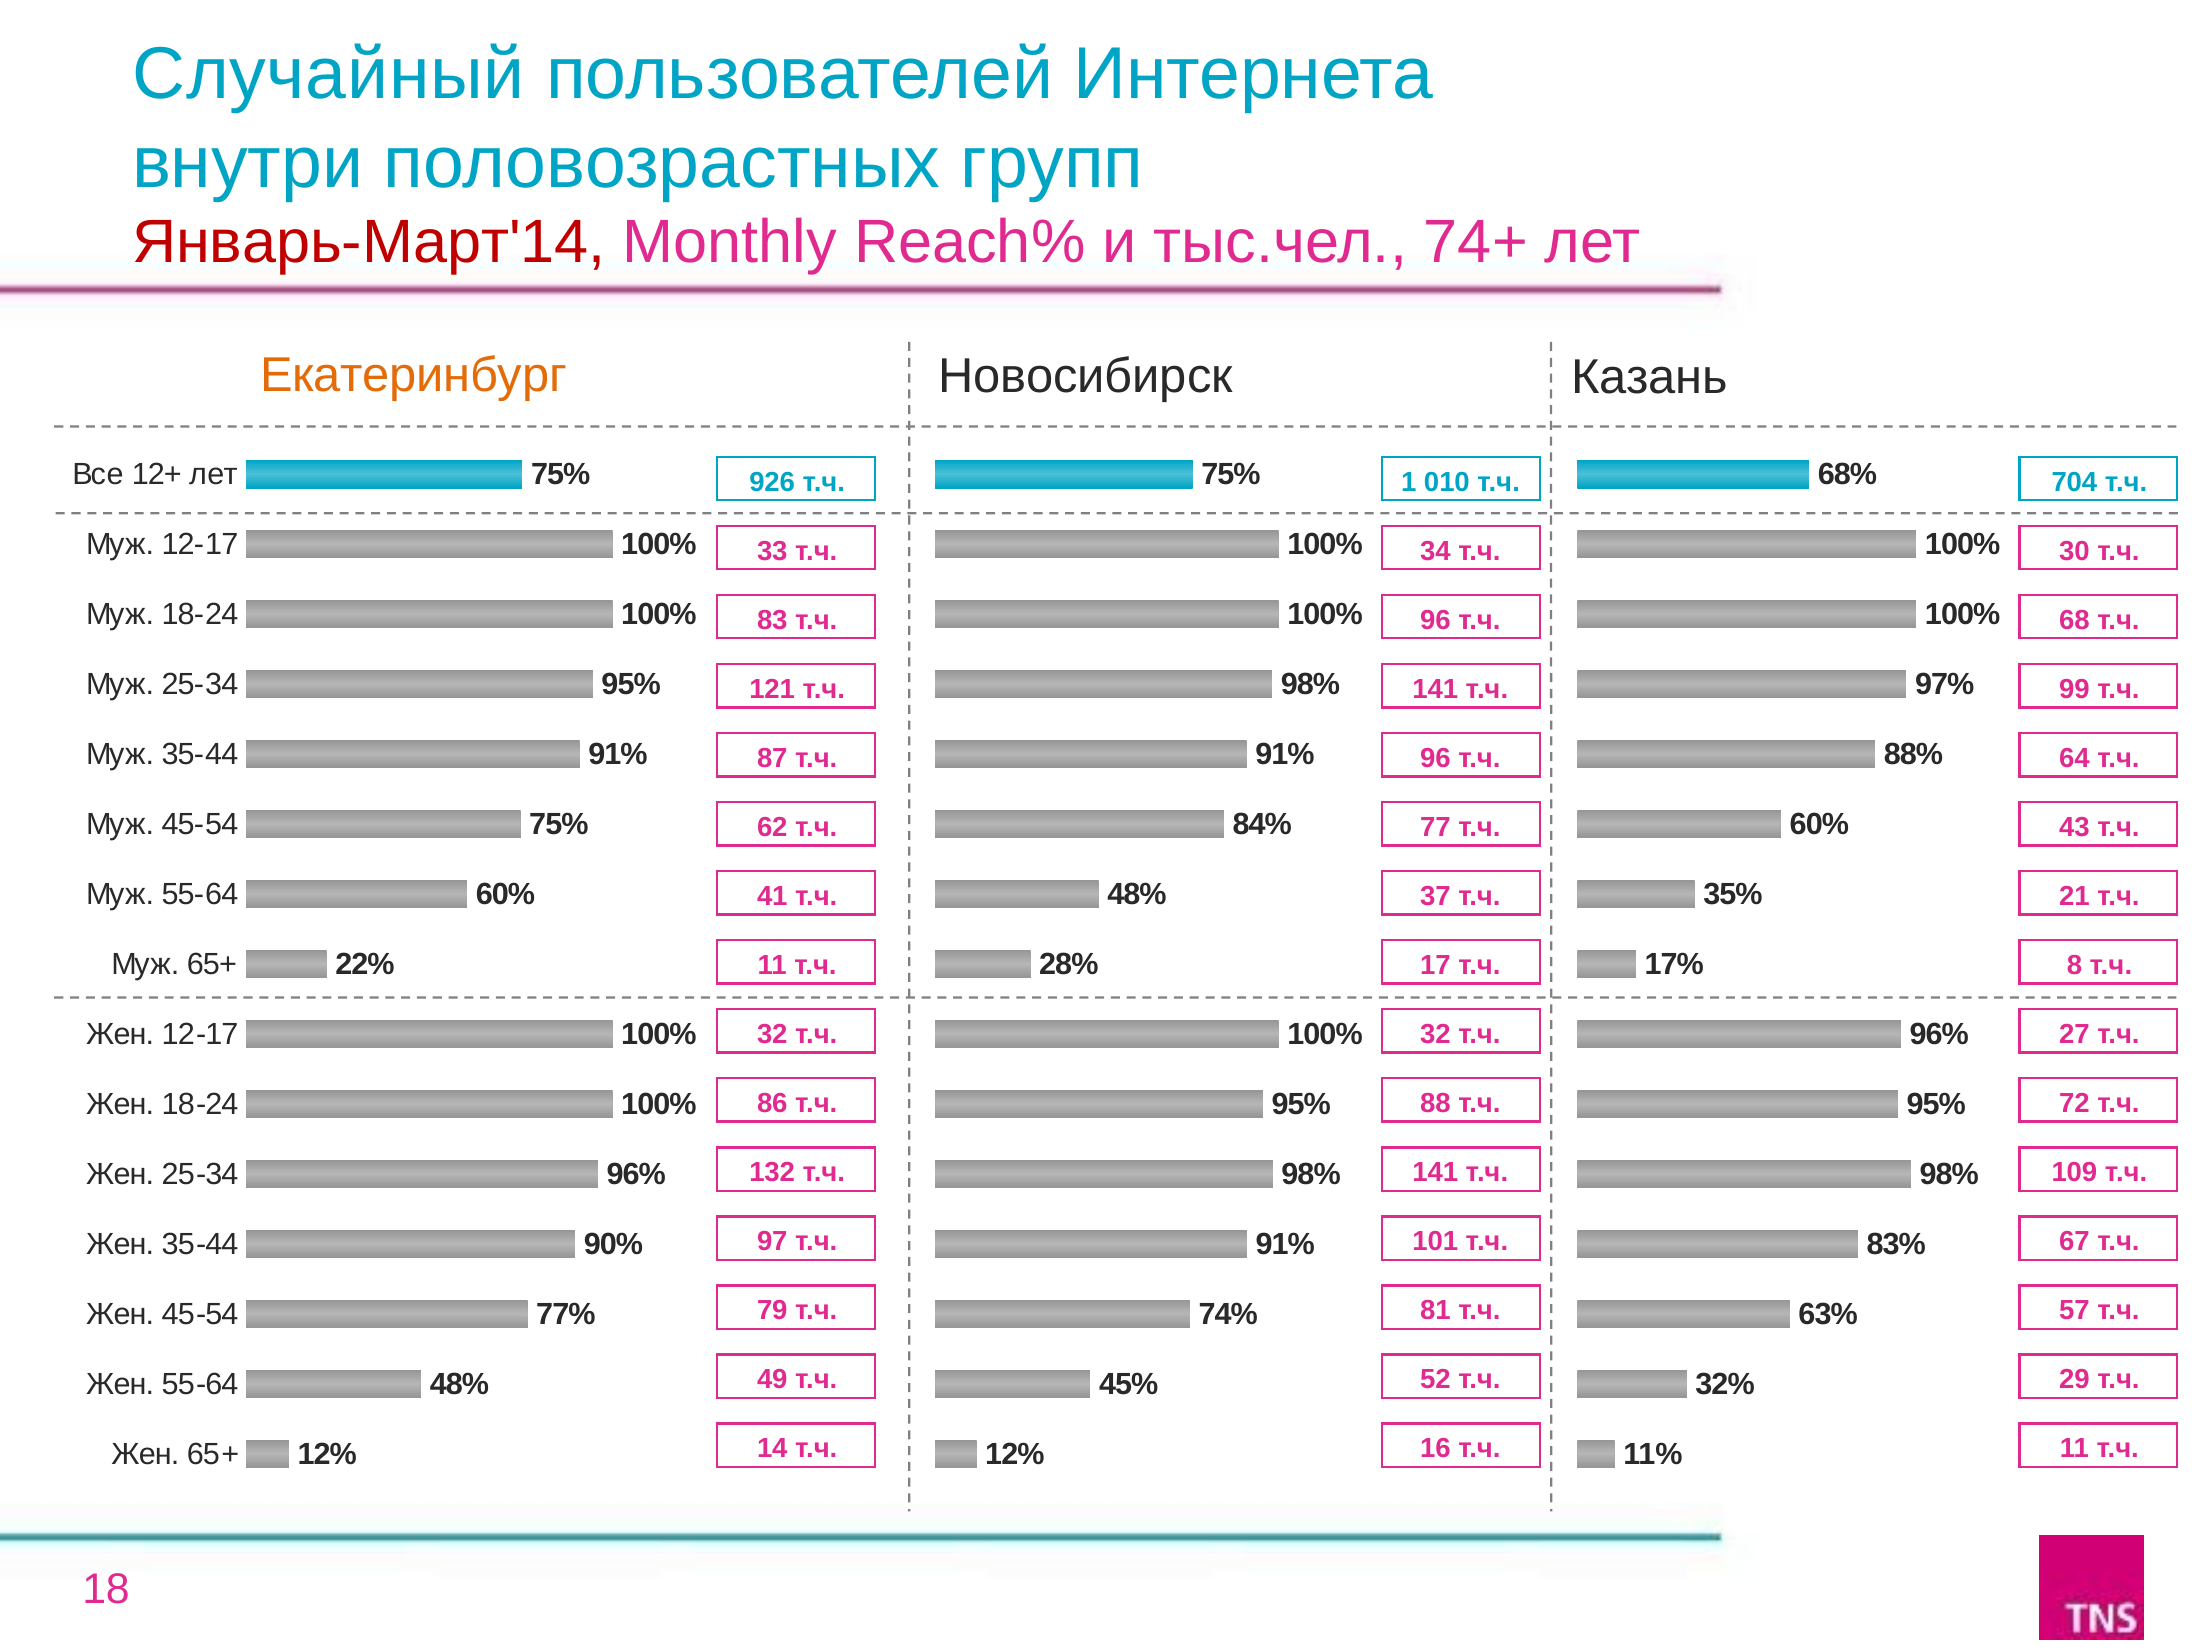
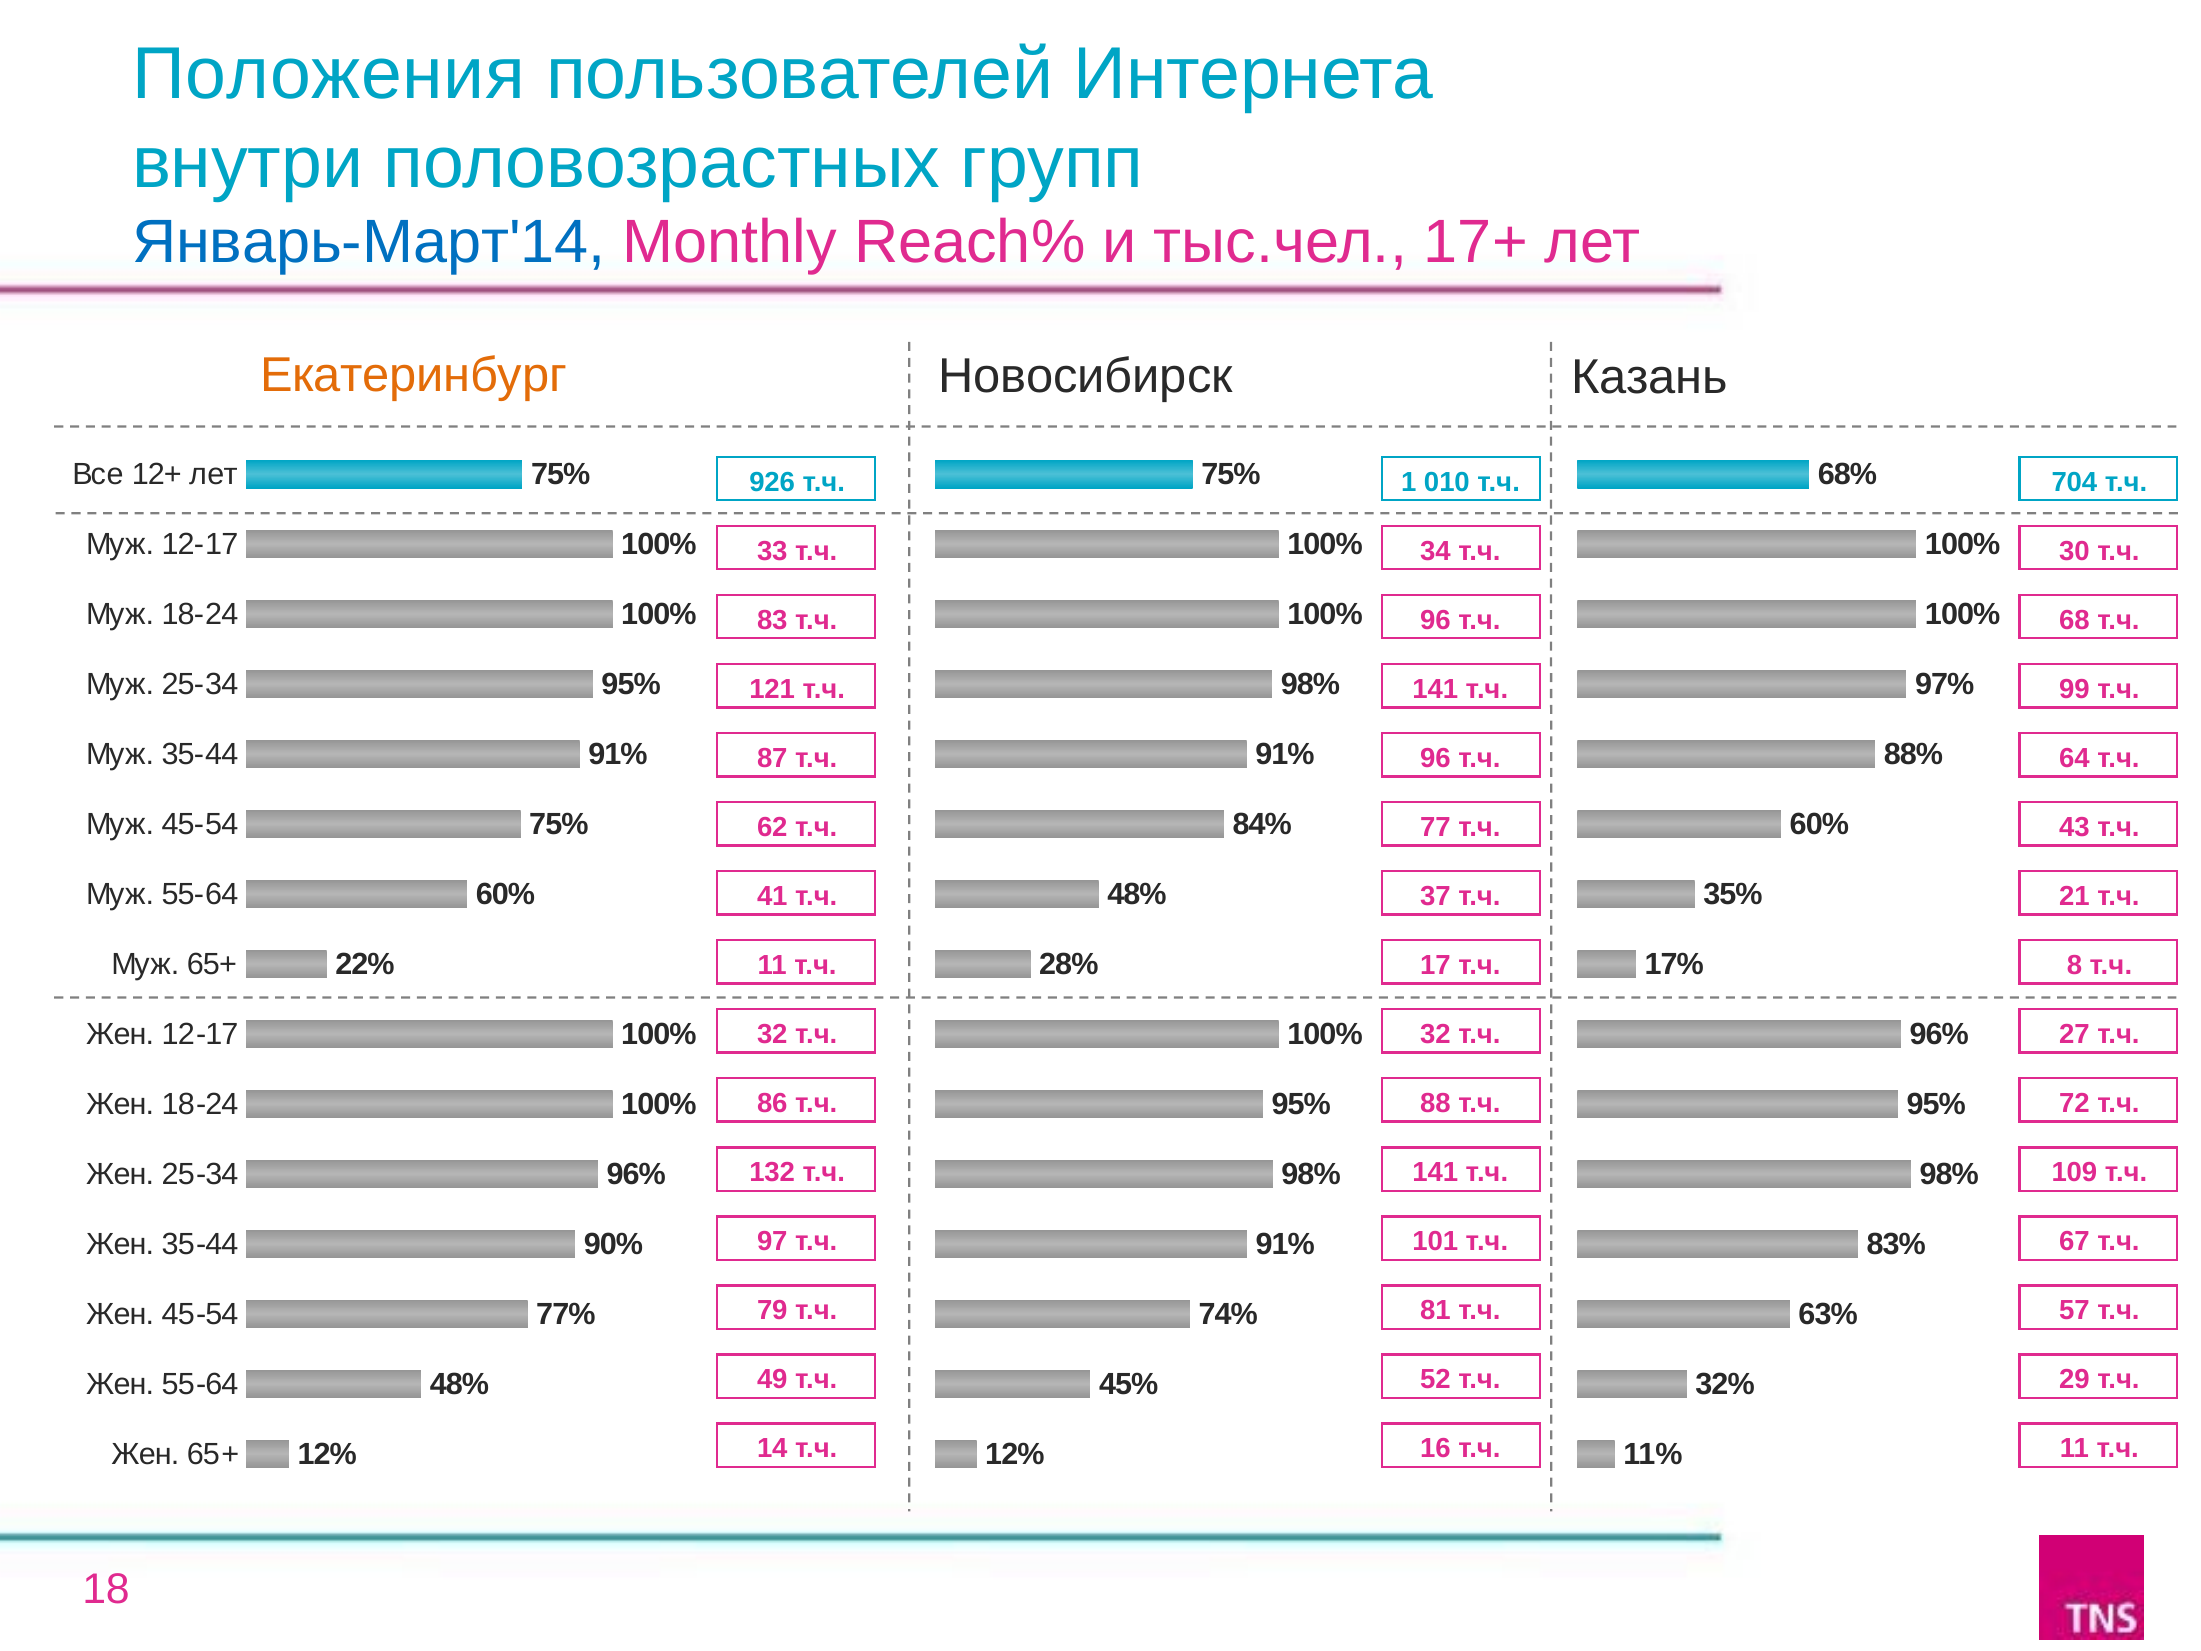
Случайный: Случайный -> Положения (329, 75)
Январь-Март'14 colour: red -> blue (369, 243)
74+: 74+ -> 17+ (1476, 243)
